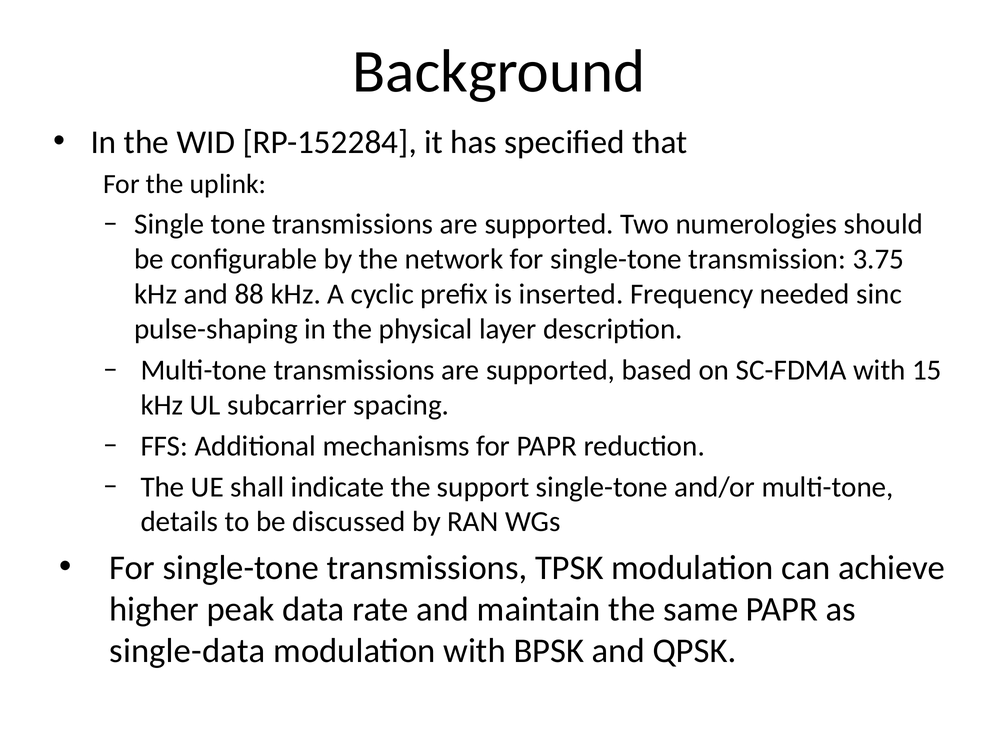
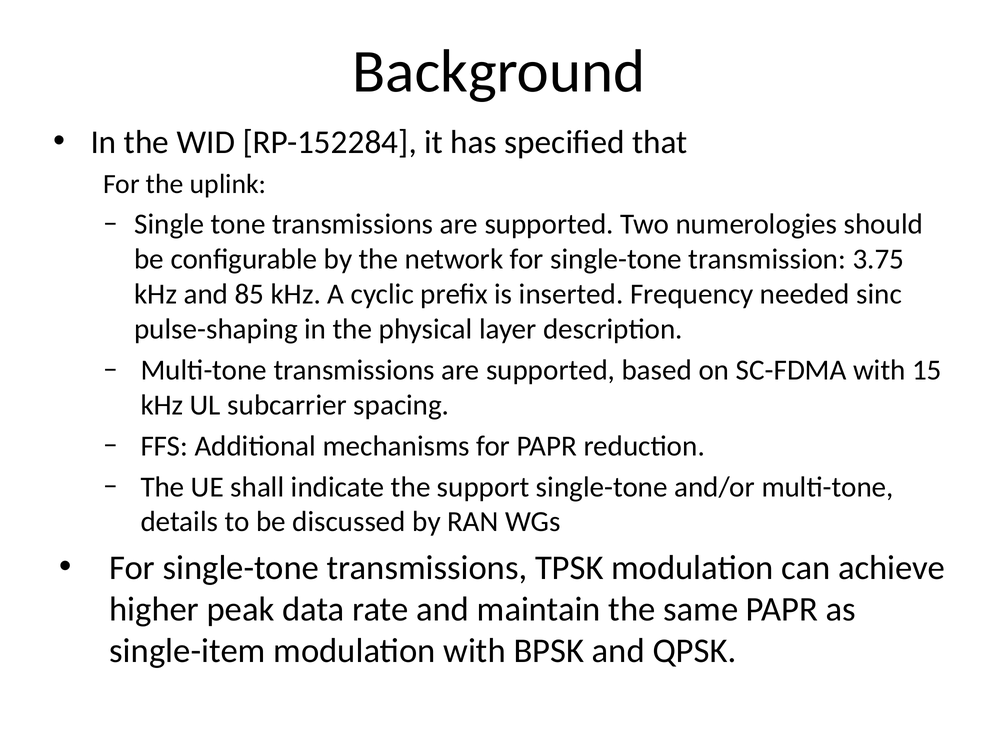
88: 88 -> 85 (249, 294)
single-data: single-data -> single-item (187, 651)
